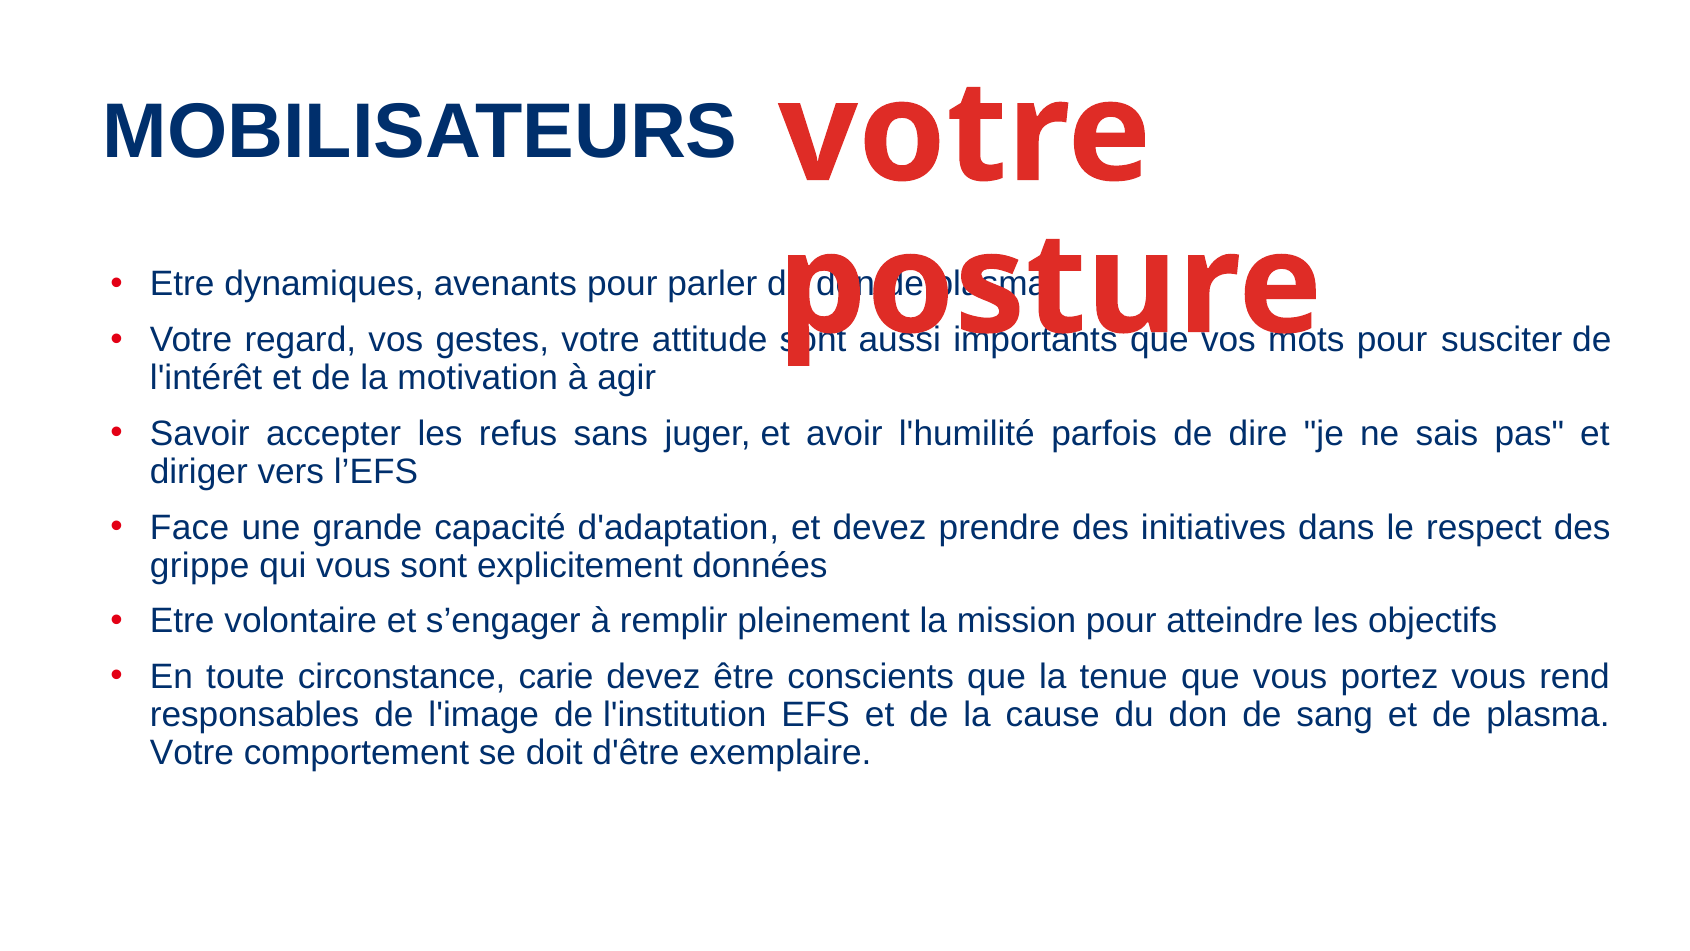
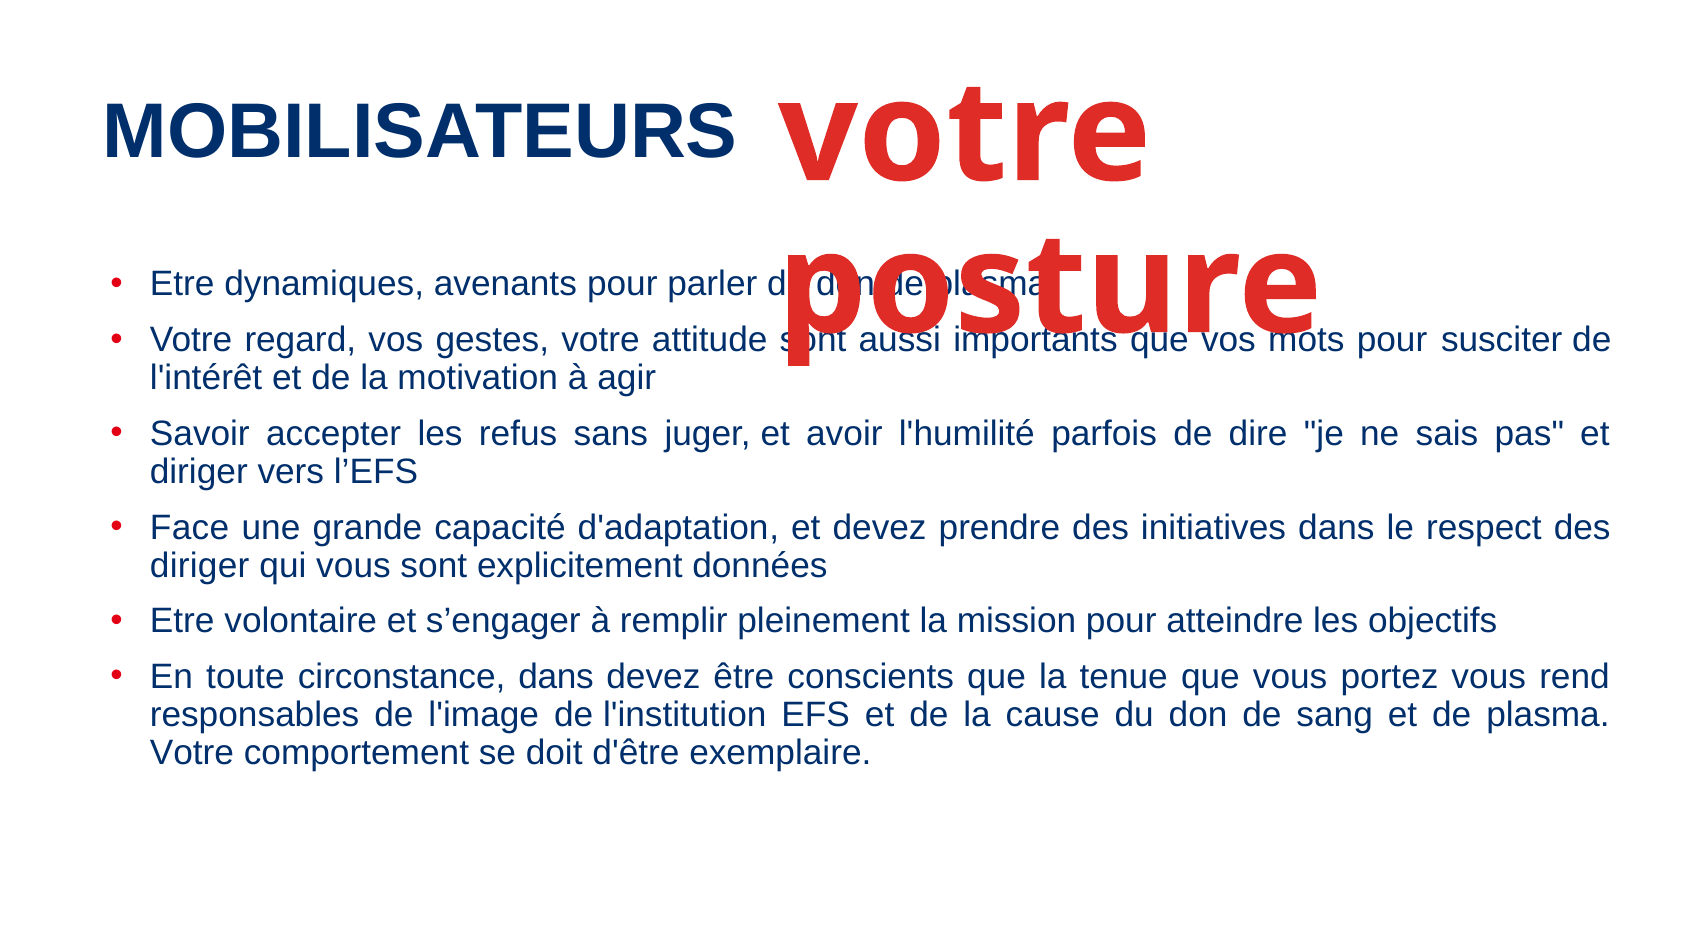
grippe: grippe -> diriger (200, 565)
circonstance carie: carie -> dans (556, 676)
